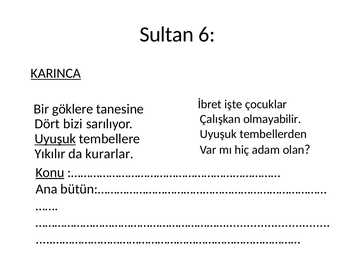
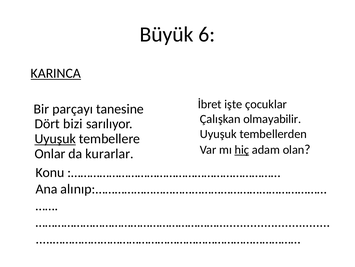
Sultan: Sultan -> Büyük (167, 34)
göklere: göklere -> parçayı (73, 109)
hiç underline: none -> present (242, 149)
Yıkılır: Yıkılır -> Onlar (50, 153)
Konu underline: present -> none (50, 172)
bütün:………………………………………………………………: bütün:……………………………………………………………… -> alınıp:……………………………………………………………… (194, 189)
